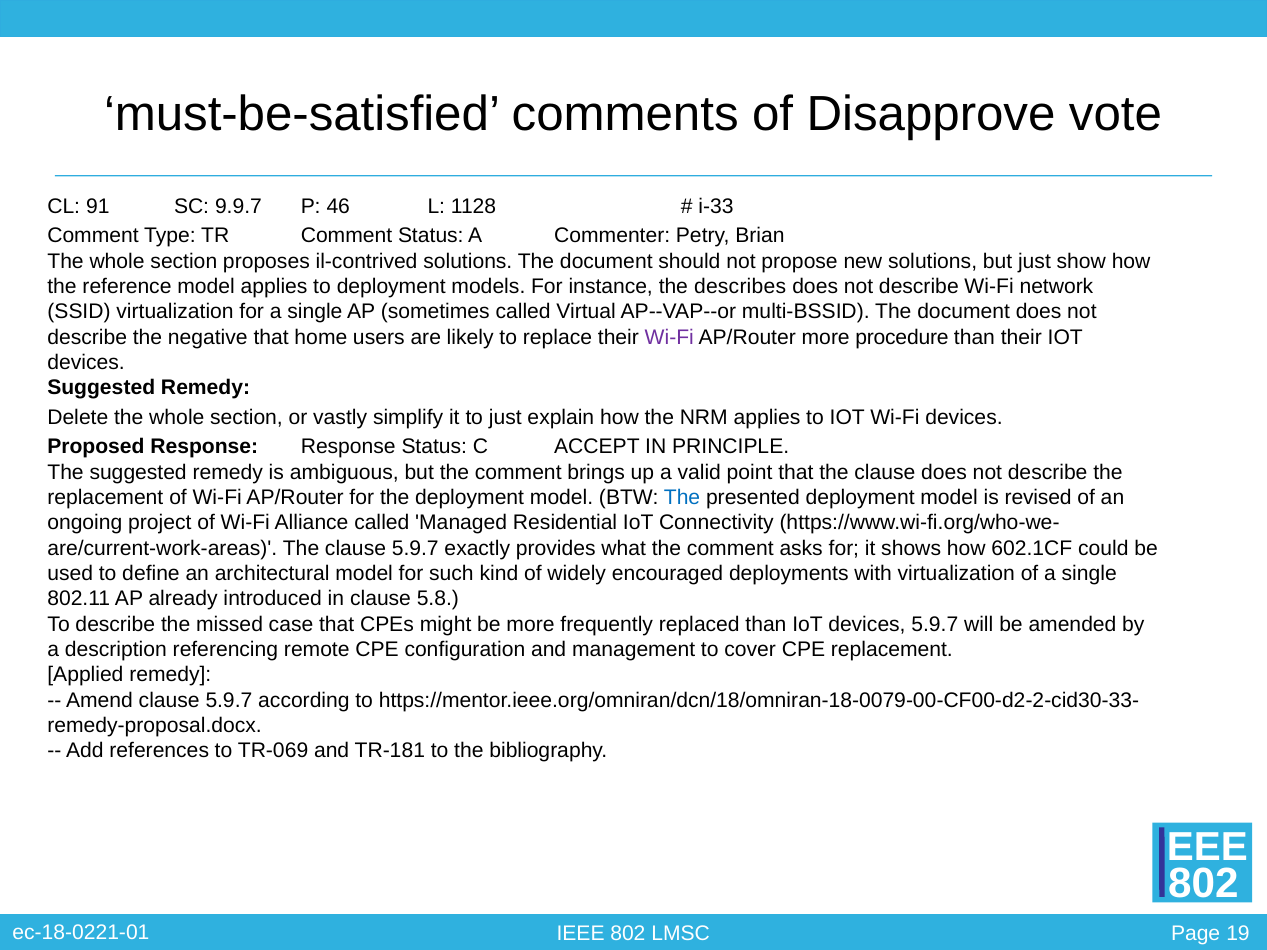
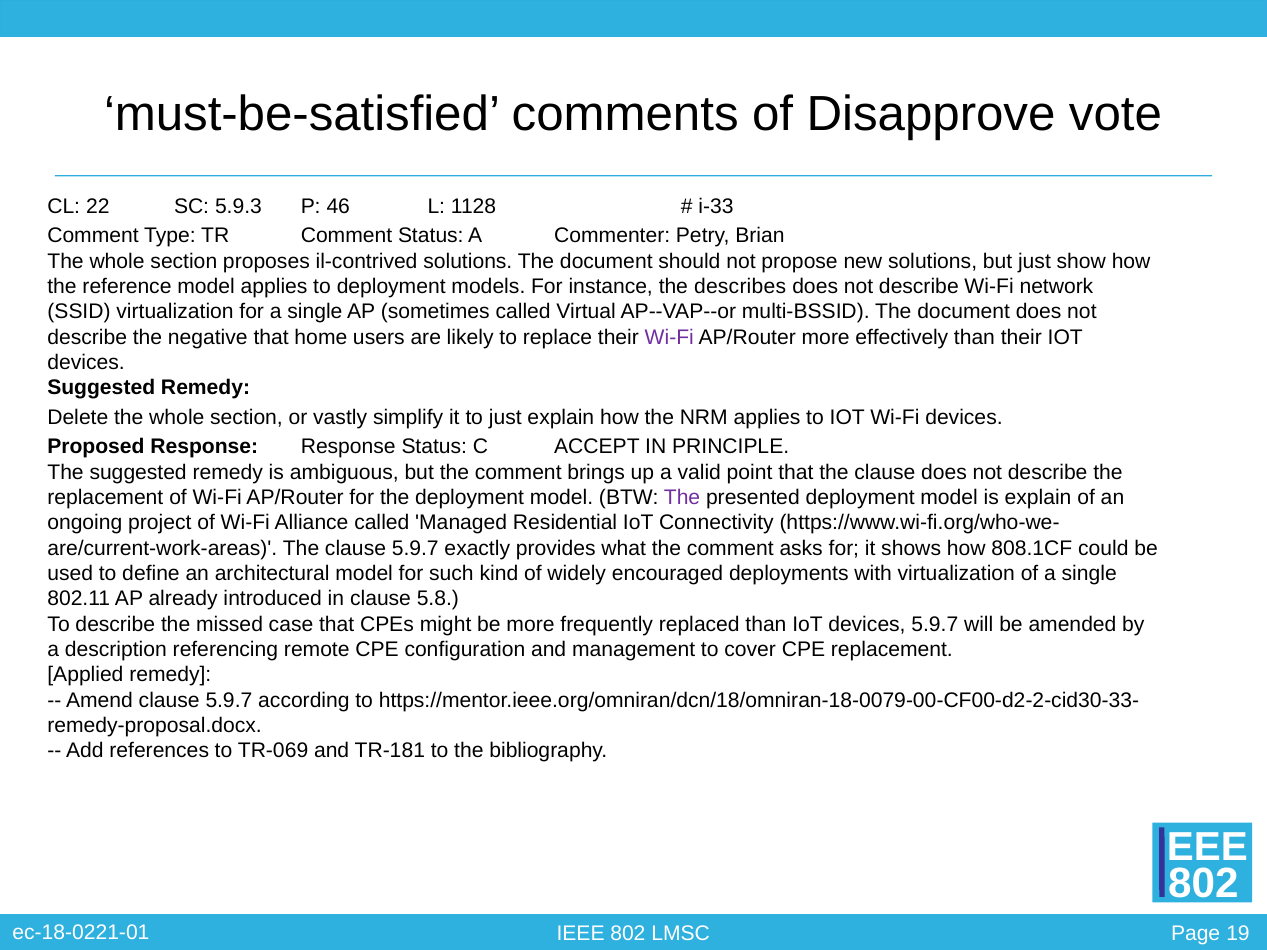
91: 91 -> 22 (98, 206)
9.9.7: 9.9.7 -> 5.9.3 (238, 206)
procedure: procedure -> effectively (902, 337)
The colour: blue -> purple (682, 498)
is revised: revised -> explain (1038, 498)
602.1CF: 602.1CF -> 808.1CF (1032, 548)
